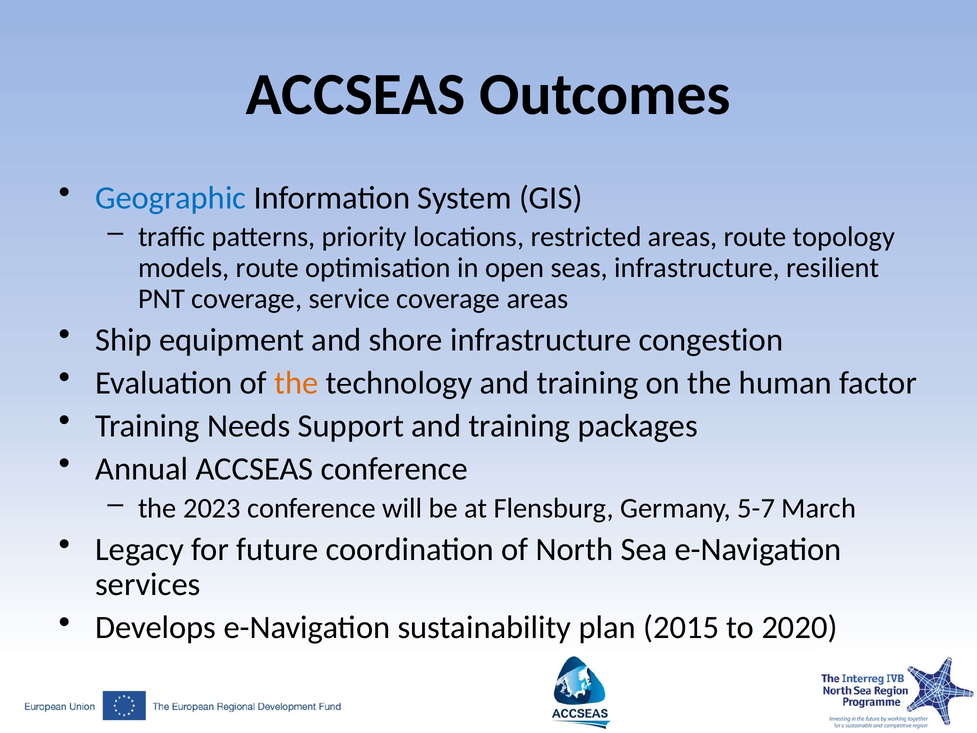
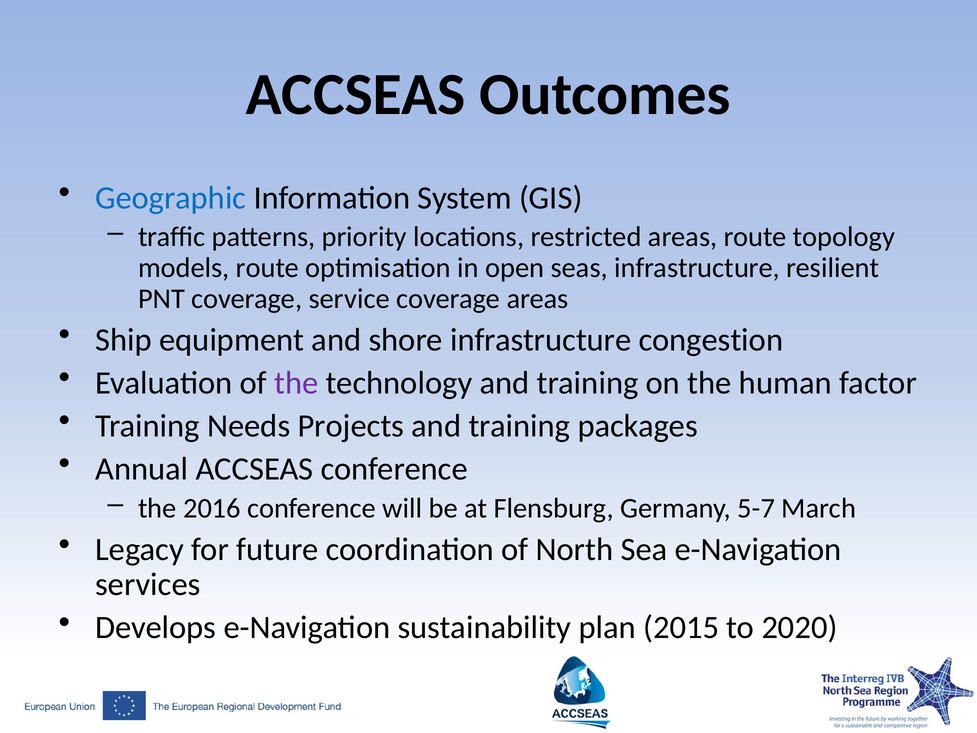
the colour: orange -> purple (296, 383)
Support: Support -> Projects (351, 426)
2023: 2023 -> 2016 (212, 508)
